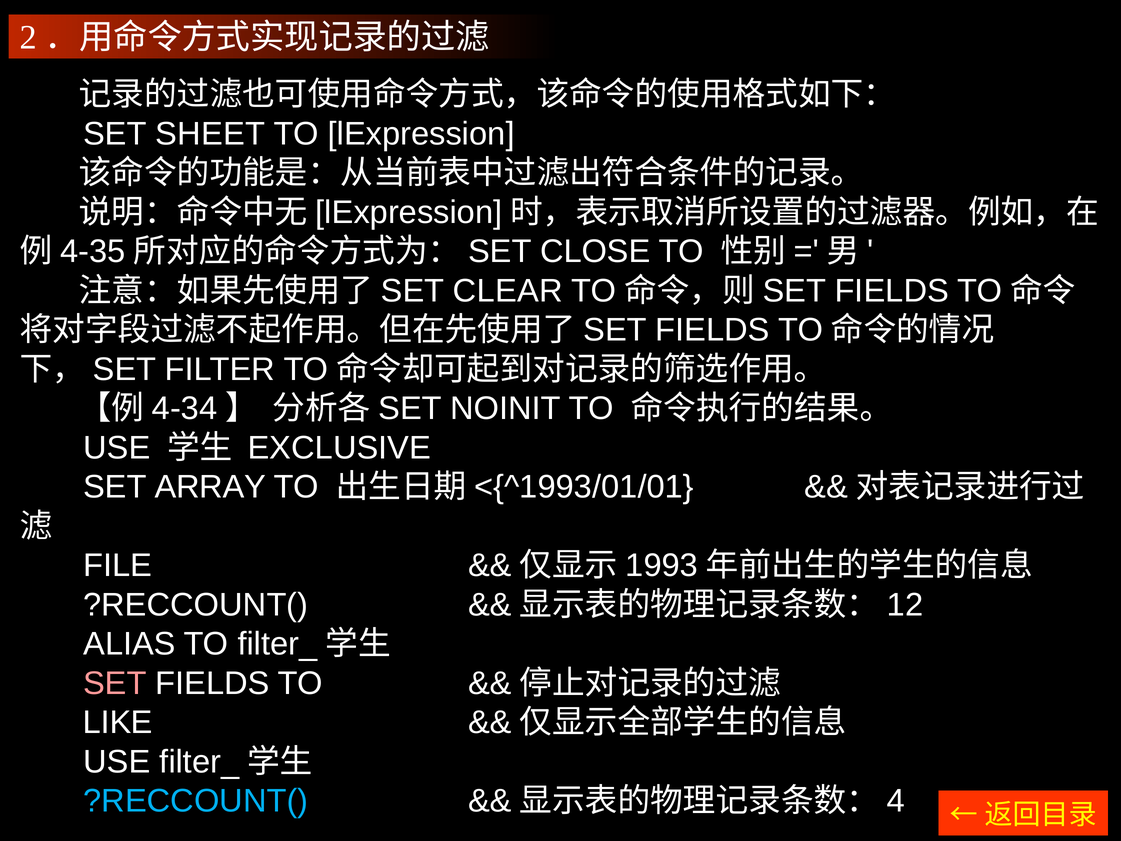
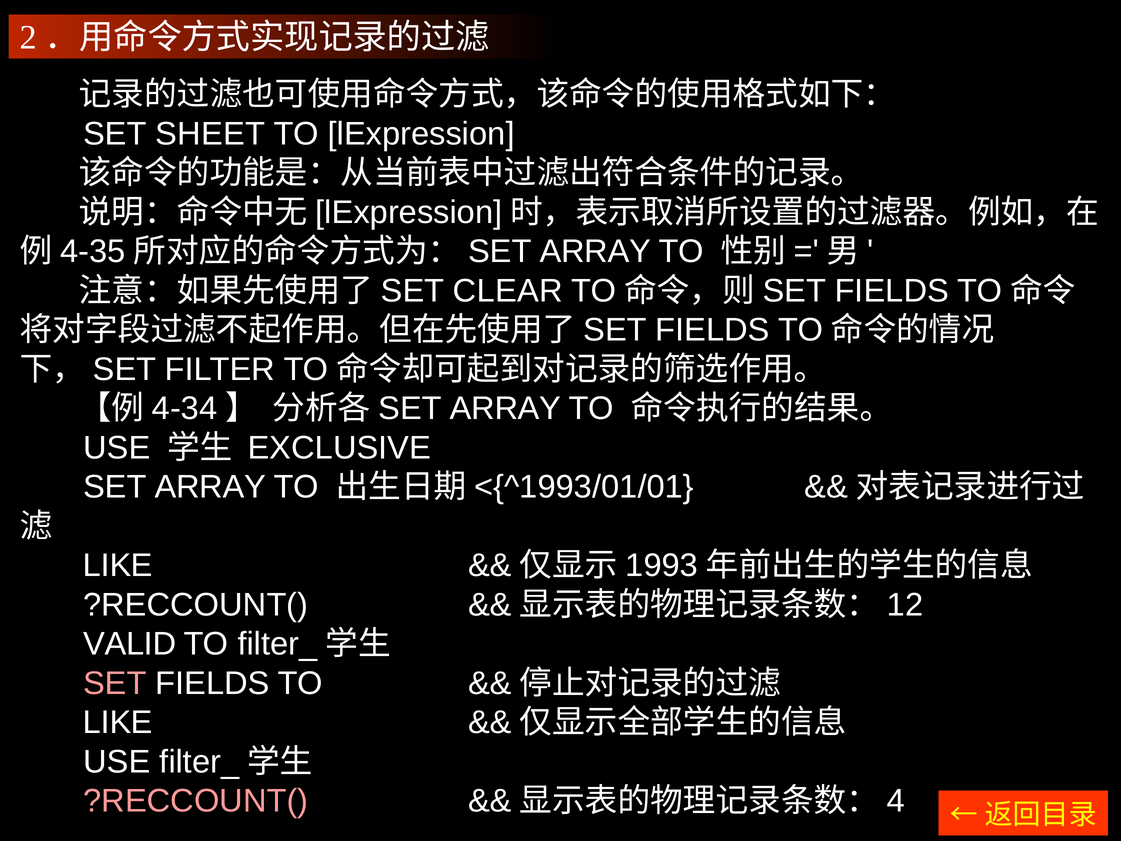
CLOSE: CLOSE -> ARRAY (595, 252)
NOINIT: NOINIT -> ARRAY (506, 409)
FILE: FILE -> LIKE (118, 565)
ALIAS: ALIAS -> VALID (130, 644)
?RECCOUNT( colour: light blue -> pink (196, 801)
